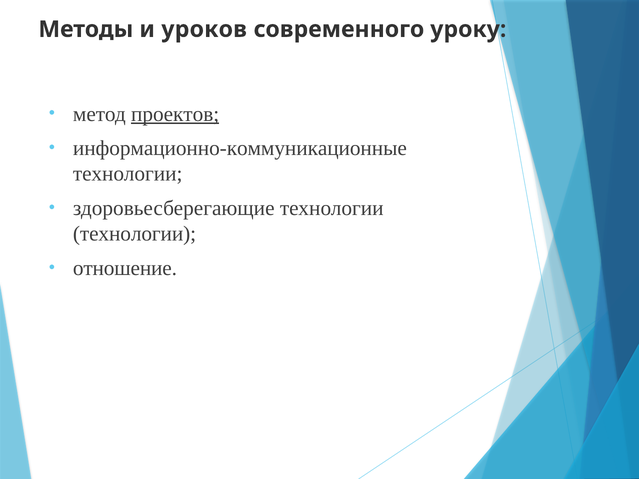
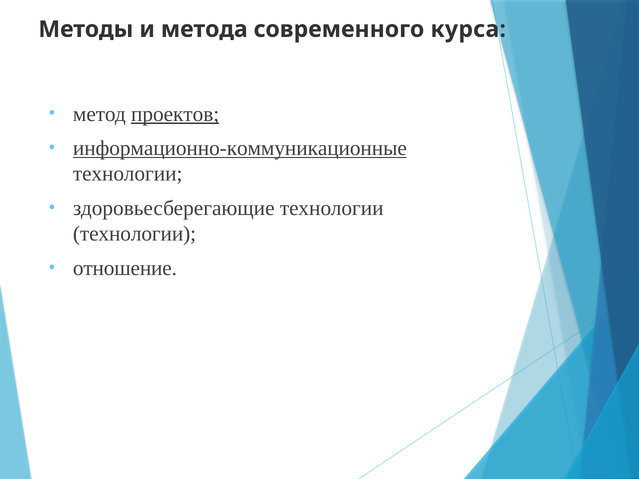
уроков: уроков -> метода (204, 29)
уроку: уроку -> курса (468, 29)
информационно-коммуникационные underline: none -> present (240, 148)
